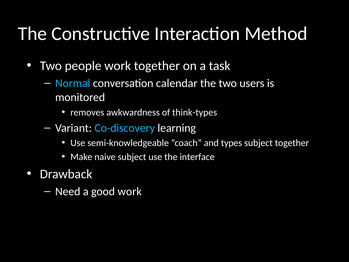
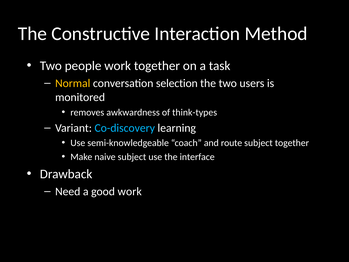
Normal colour: light blue -> yellow (73, 83)
calendar: calendar -> selection (177, 83)
types: types -> route (232, 143)
